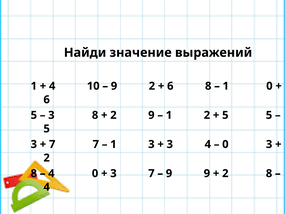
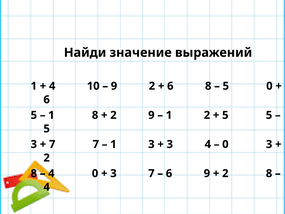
1: 1 -> 5 (226, 86)
3: 3 -> 1 (51, 115)
9: 9 -> 6 (169, 173)
